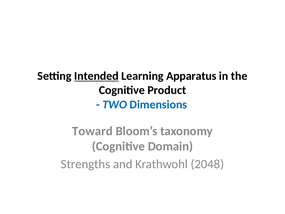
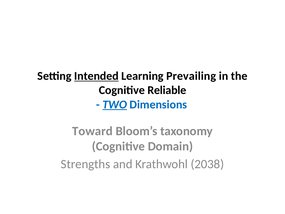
Apparatus: Apparatus -> Prevailing (191, 76)
Product: Product -> Reliable (167, 90)
TWO underline: none -> present (115, 104)
2048: 2048 -> 2038 (207, 164)
